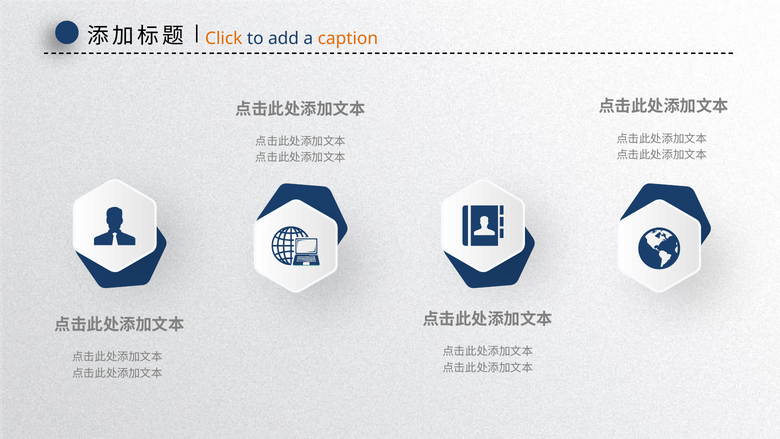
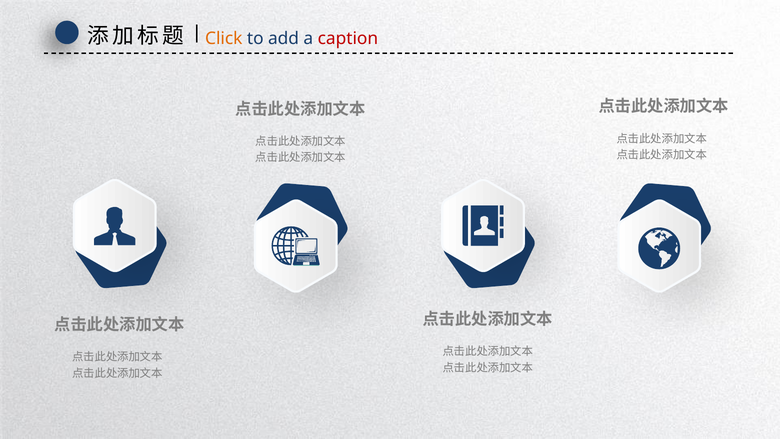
caption colour: orange -> red (348, 38)
